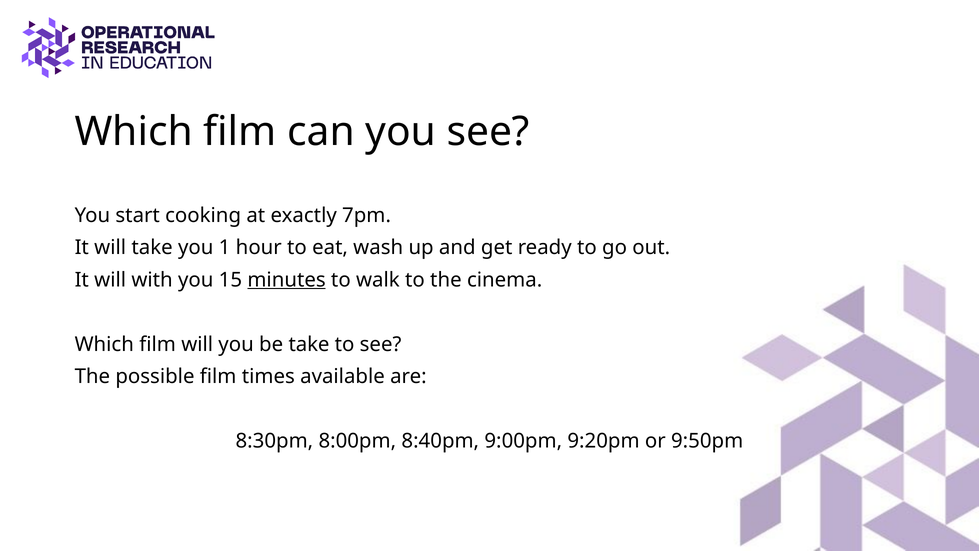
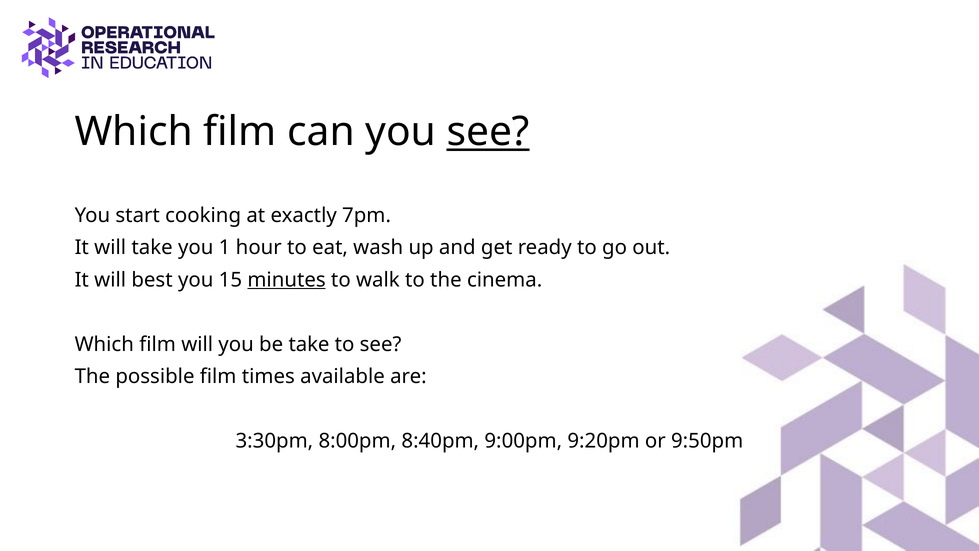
see underline: none -> present (488, 132)
with: with -> best (152, 280)
8:30pm: 8:30pm -> 3:30pm (274, 441)
